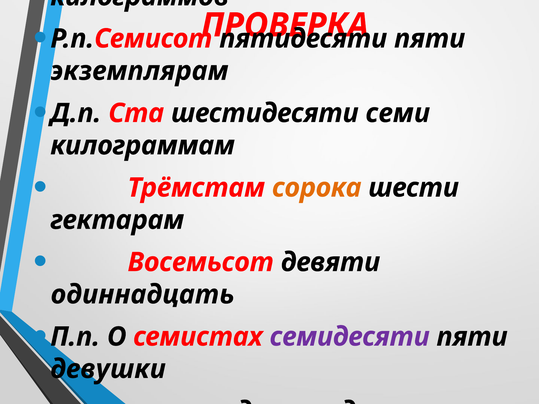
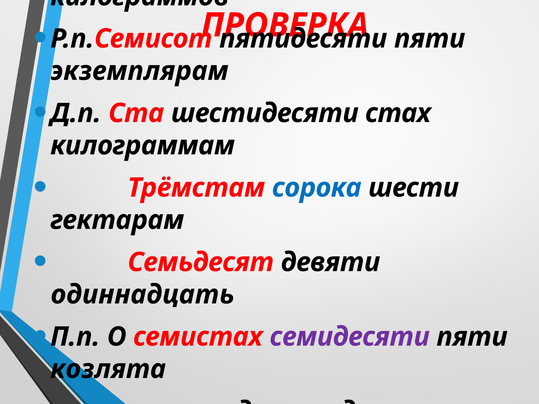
семи: семи -> стах (398, 113)
сорока colour: orange -> blue (317, 188)
Восемьсот: Восемьсот -> Семьдесят (201, 262)
девушки: девушки -> козлята (108, 369)
